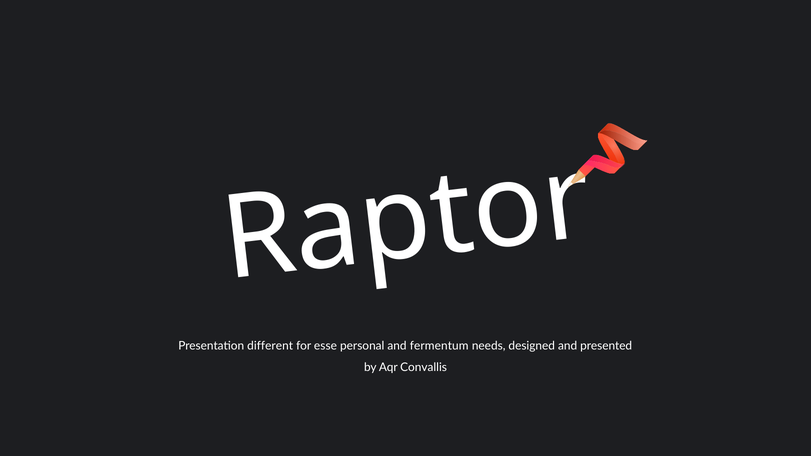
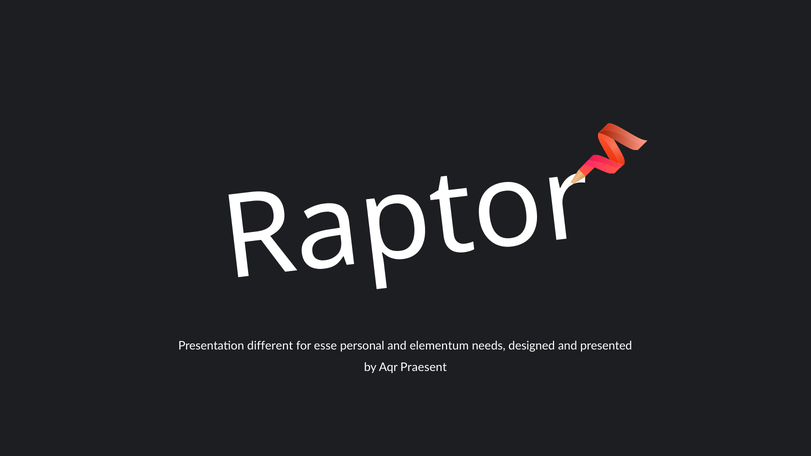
fermentum: fermentum -> elementum (439, 346)
Convallis: Convallis -> Praesent (424, 367)
